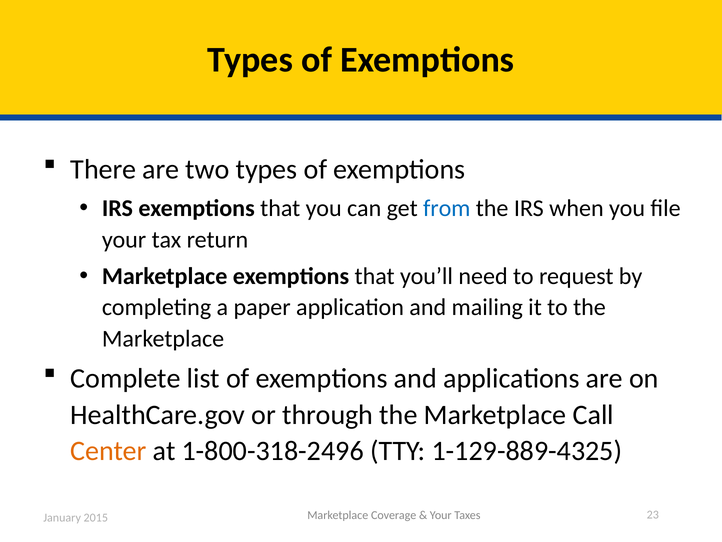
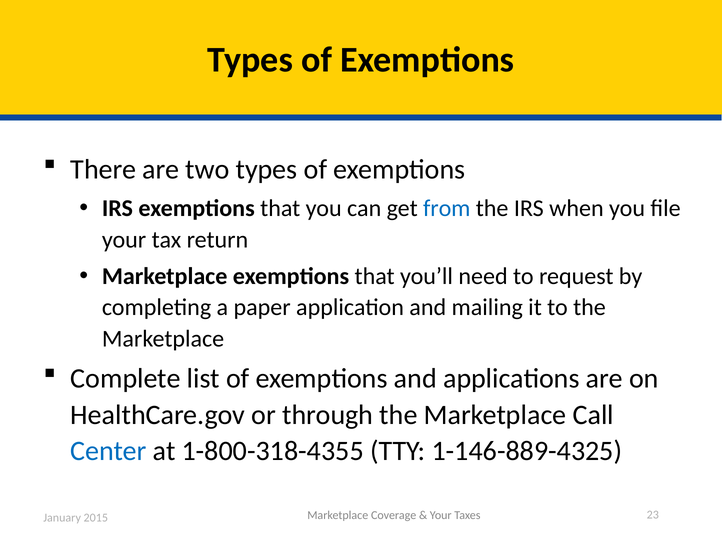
Center colour: orange -> blue (109, 451)
1-800-318-2496: 1-800-318-2496 -> 1-800-318-4355 (273, 451)
1-129-889-4325: 1-129-889-4325 -> 1-146-889-4325 (527, 451)
